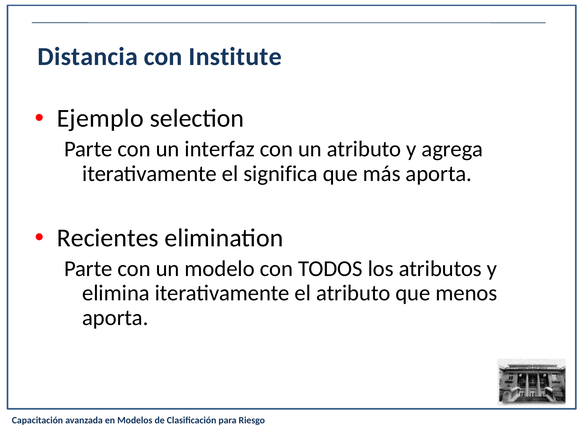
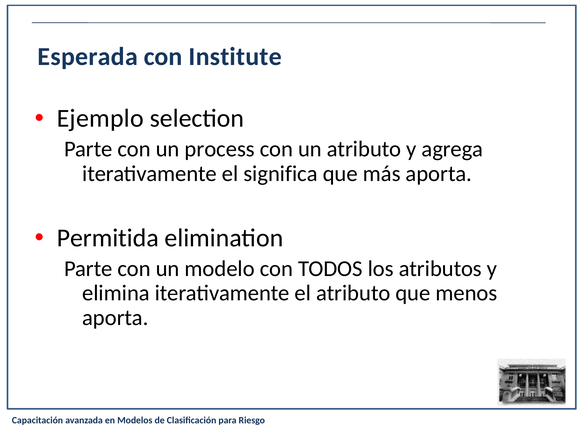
Distancia: Distancia -> Esperada (88, 57)
interfaz: interfaz -> process (220, 149)
Recientes: Recientes -> Permitida (108, 238)
